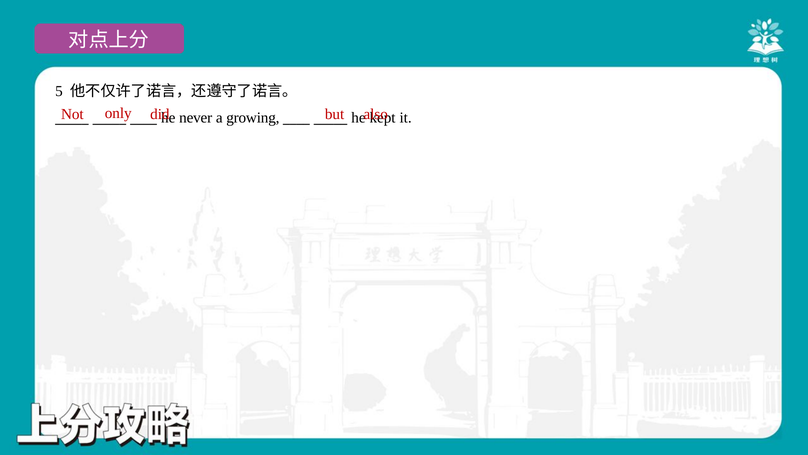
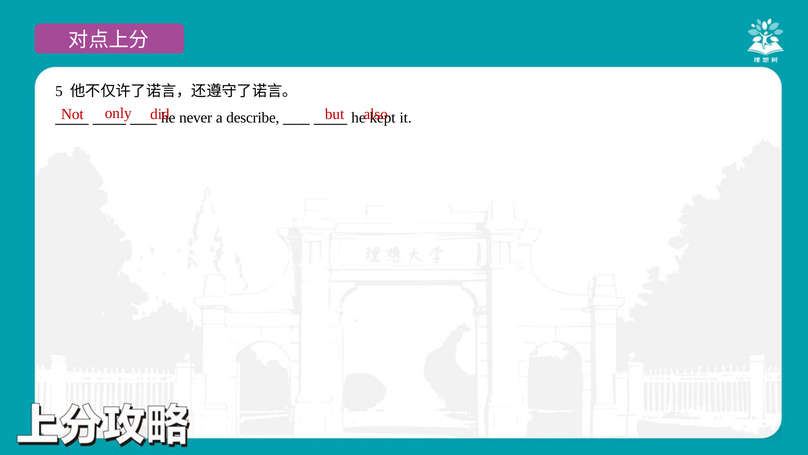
growing: growing -> describe (253, 117)
